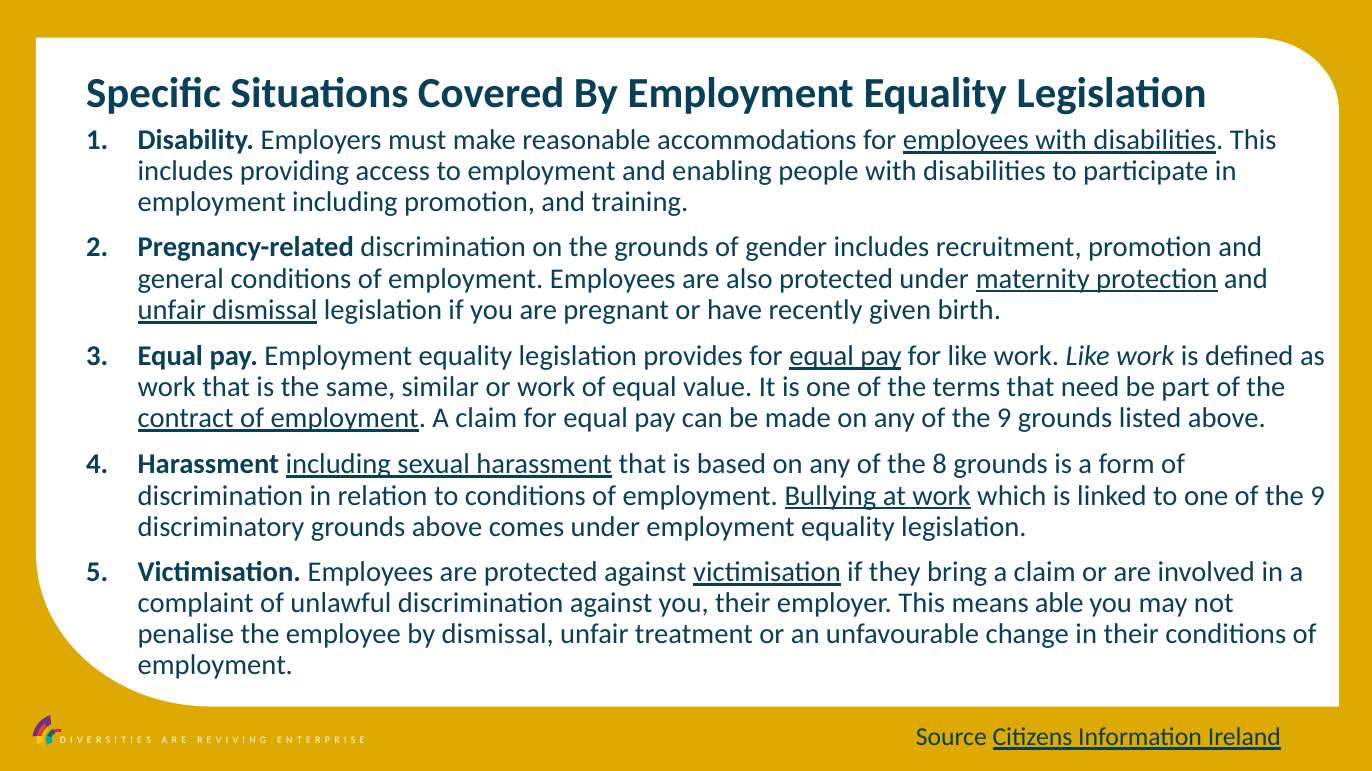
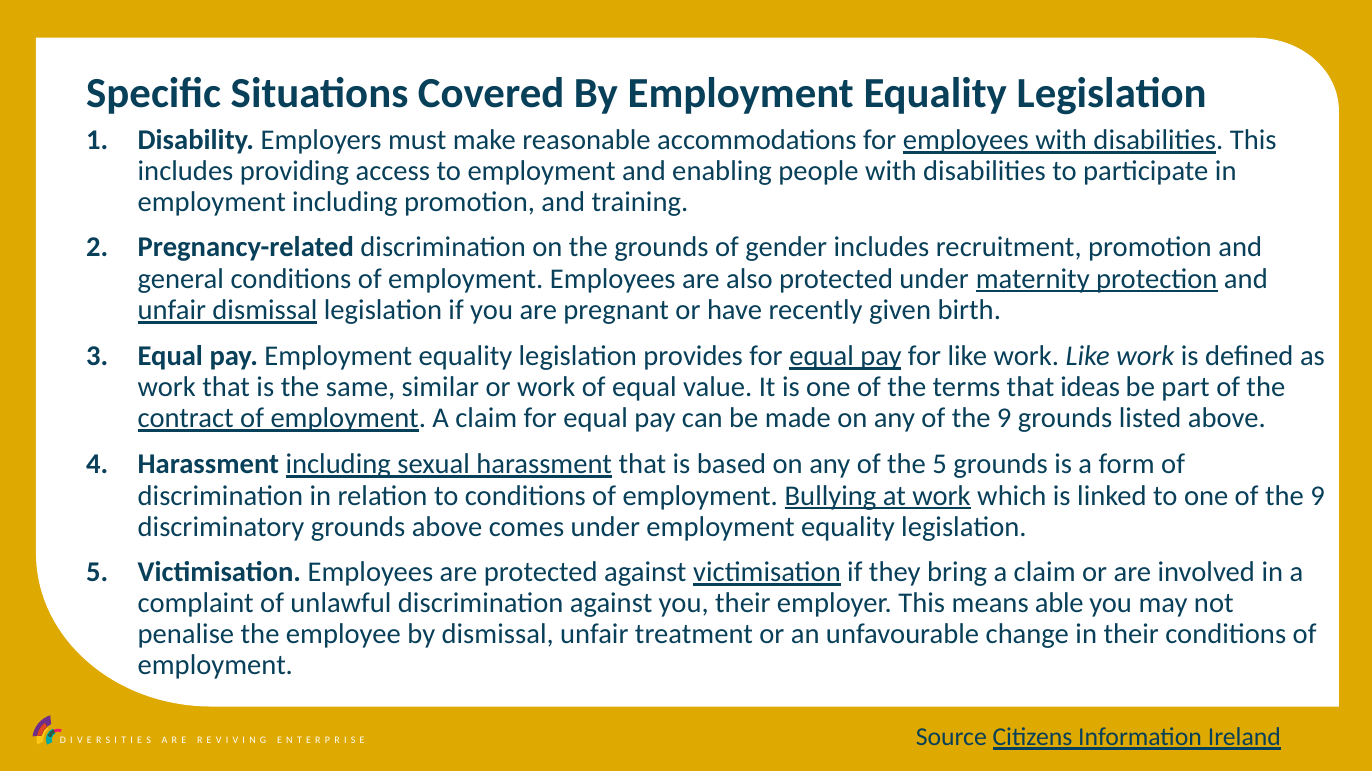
need: need -> ideas (1090, 387)
the 8: 8 -> 5 (940, 465)
